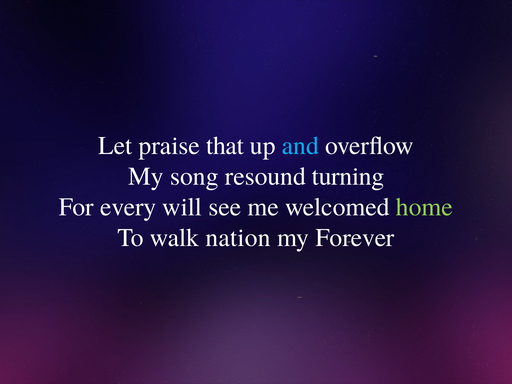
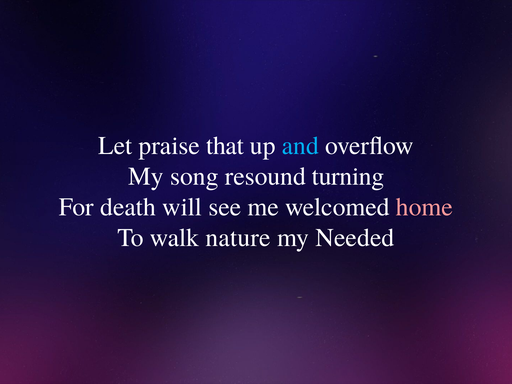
every: every -> death (128, 207)
home colour: light green -> pink (424, 207)
nation: nation -> nature (238, 238)
Forever: Forever -> Needed (355, 238)
